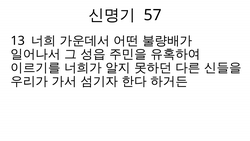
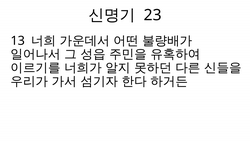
57: 57 -> 23 (153, 15)
